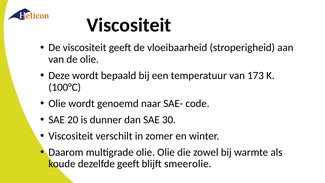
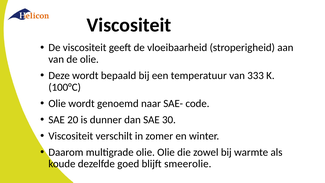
173: 173 -> 333 (256, 76)
dezelfde geeft: geeft -> goed (128, 164)
